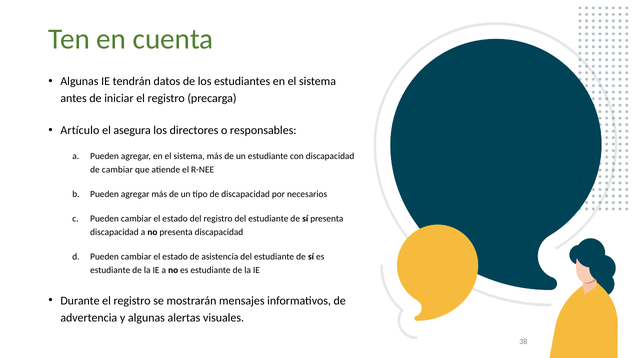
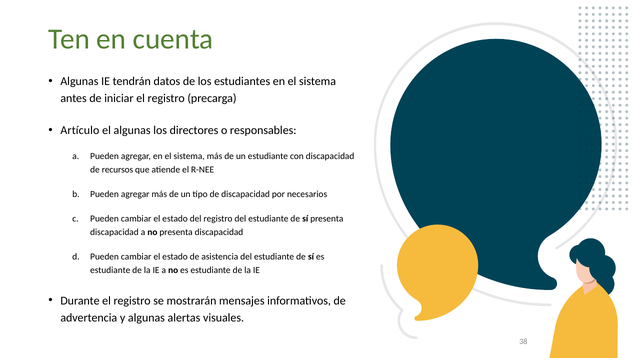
el asegura: asegura -> algunas (132, 130)
de cambiar: cambiar -> recursos (117, 170)
